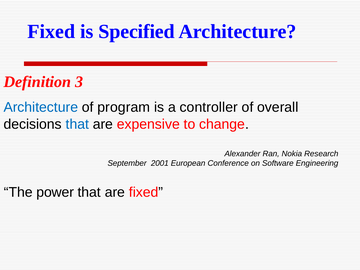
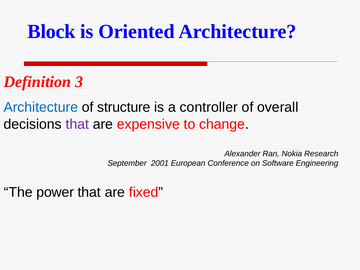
Fixed: Fixed -> Block (51, 31)
Specified: Specified -> Oriented (137, 31)
program: program -> structure (124, 107)
that colour: blue -> purple (77, 124)
